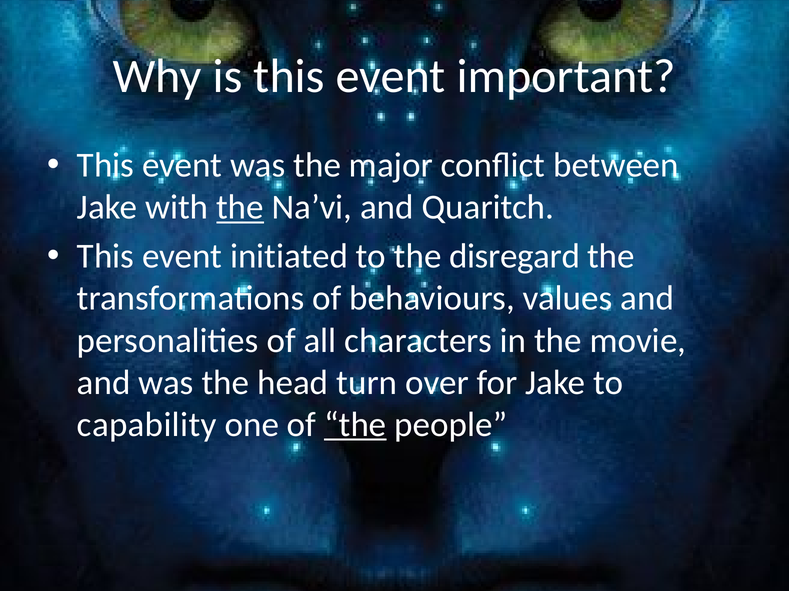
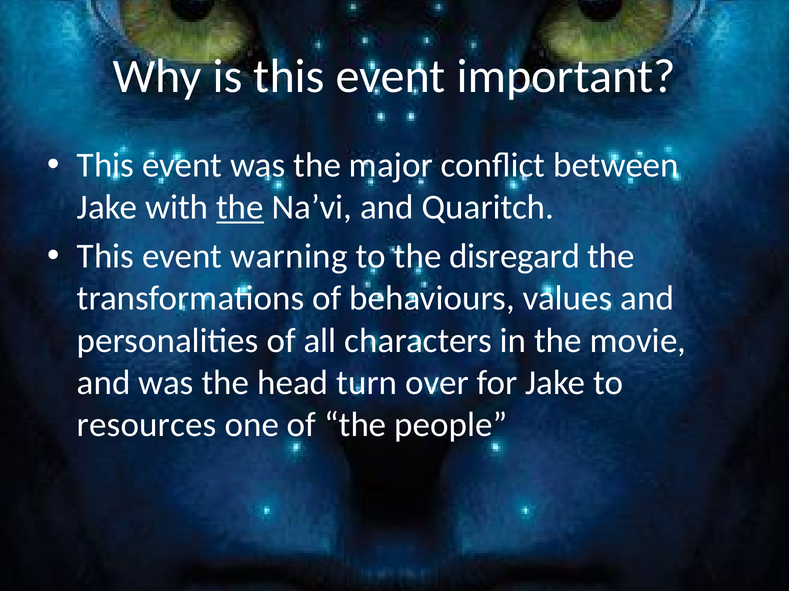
initiated: initiated -> warning (289, 257)
capability: capability -> resources (147, 425)
the underline: present -> none (355, 425)
